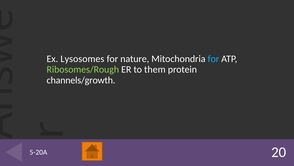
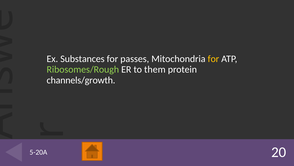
Lysosomes: Lysosomes -> Substances (82, 59)
nature: nature -> passes (135, 59)
for colour: light blue -> yellow (213, 59)
